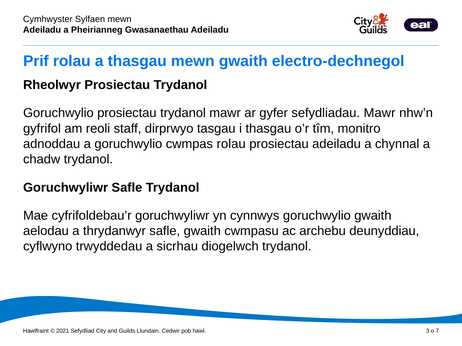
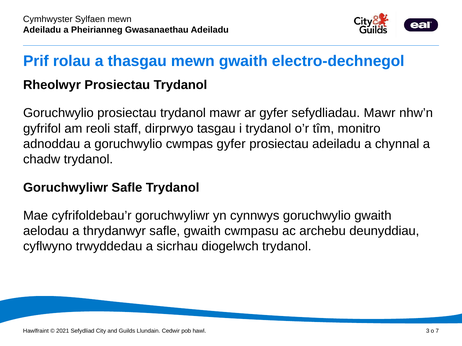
i thasgau: thasgau -> trydanol (268, 129)
cwmpas rolau: rolau -> gyfer (231, 144)
